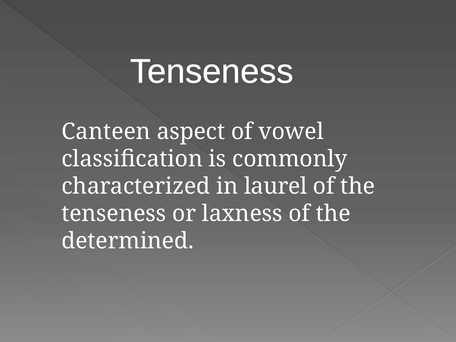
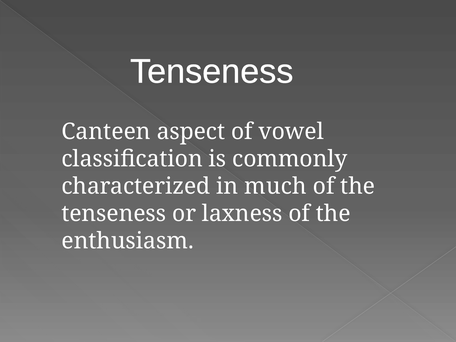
laurel: laurel -> much (275, 186)
determined: determined -> enthusiasm (128, 241)
